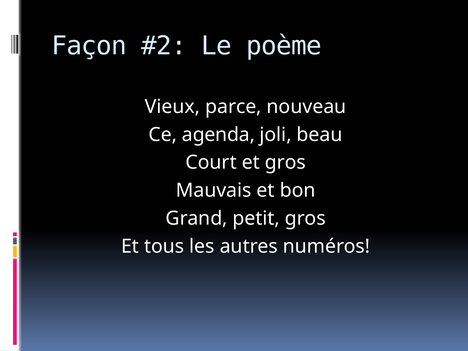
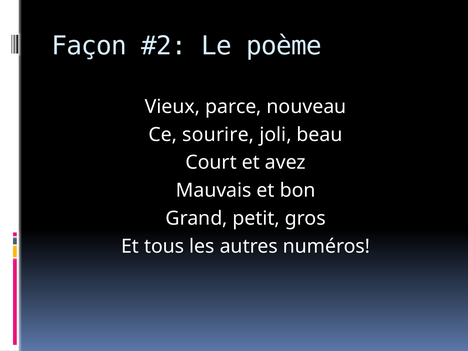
agenda: agenda -> sourire (218, 135)
et gros: gros -> avez (285, 163)
